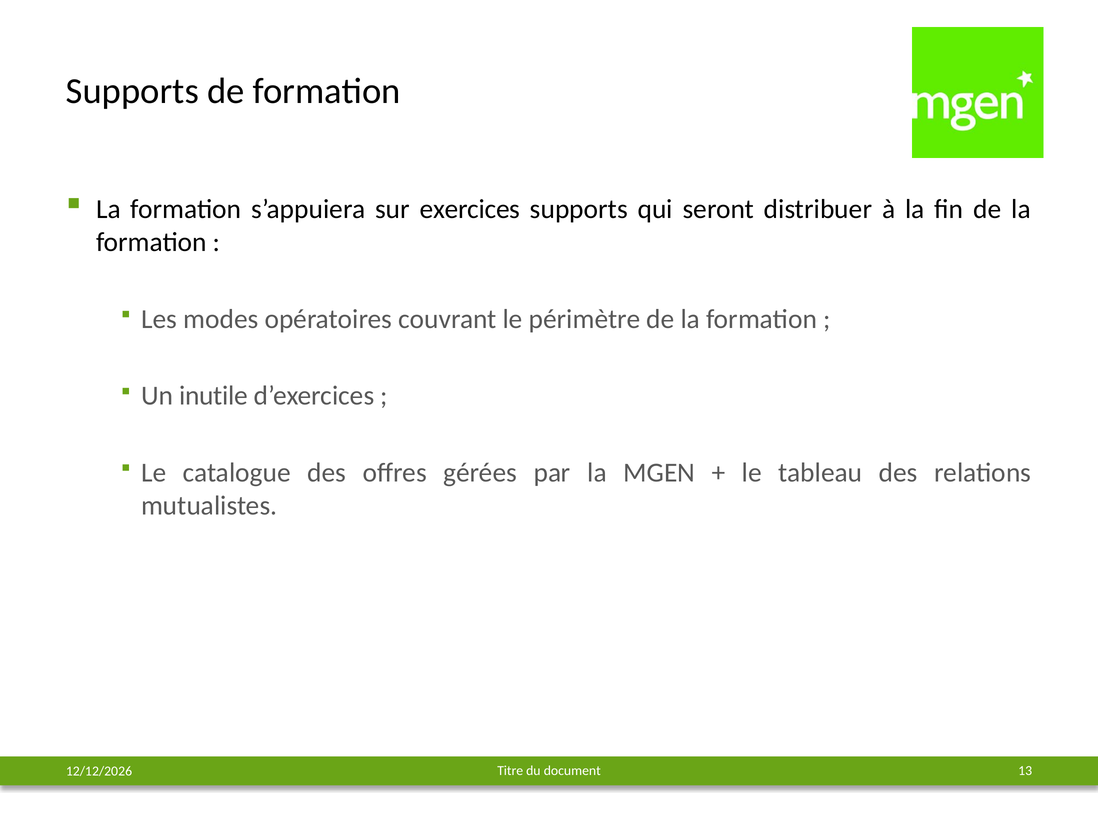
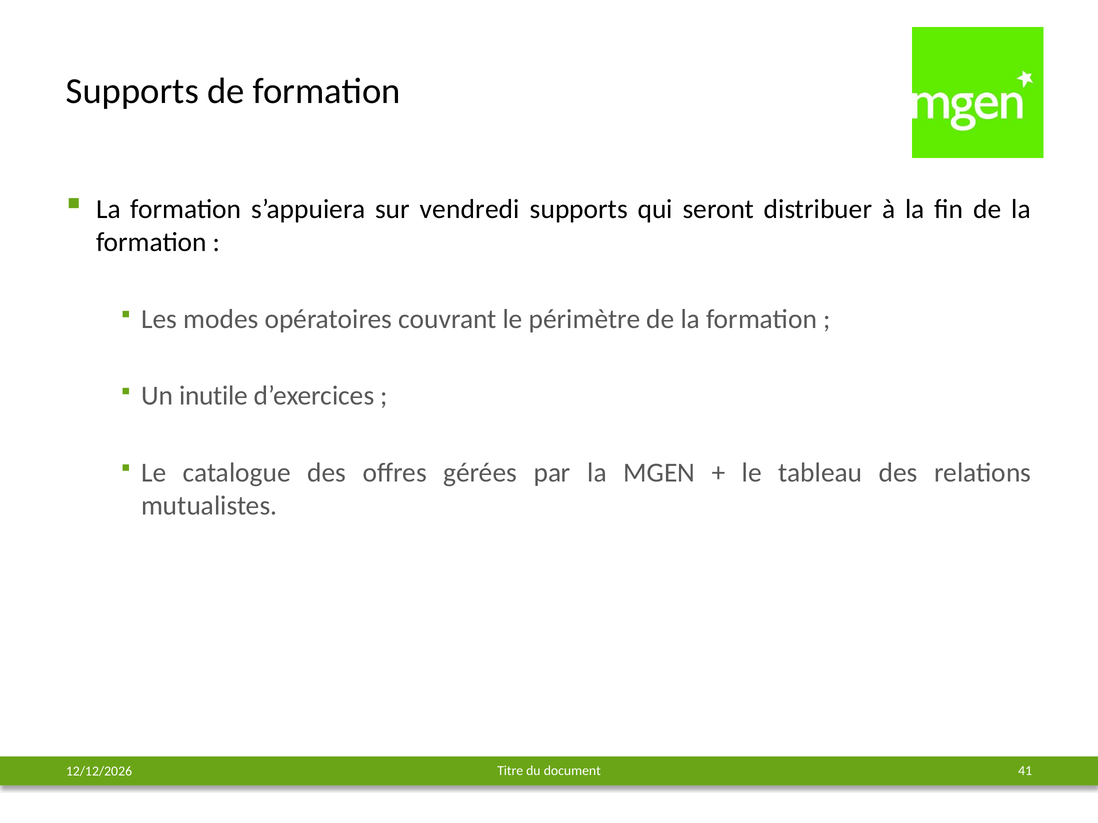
exercices: exercices -> vendredi (470, 209)
13: 13 -> 41 (1025, 771)
